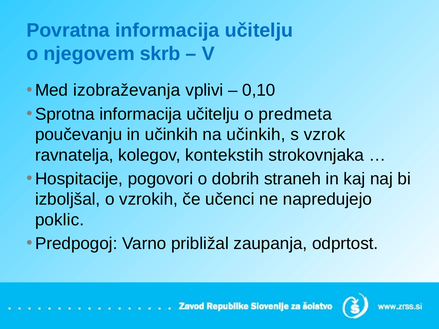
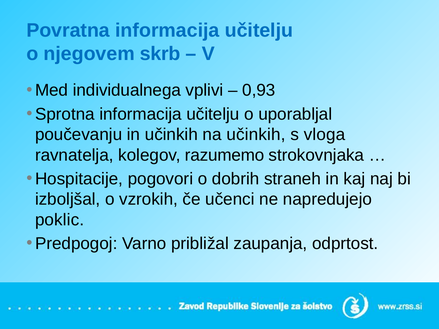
izobraževanja: izobraževanja -> individualnega (127, 90)
0,10: 0,10 -> 0,93 (259, 90)
predmeta: predmeta -> uporabljal (295, 114)
vzrok: vzrok -> vloga (325, 135)
kontekstih: kontekstih -> razumemo (225, 155)
